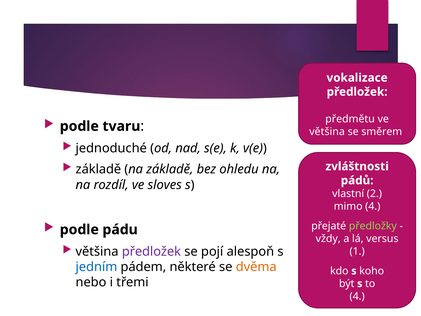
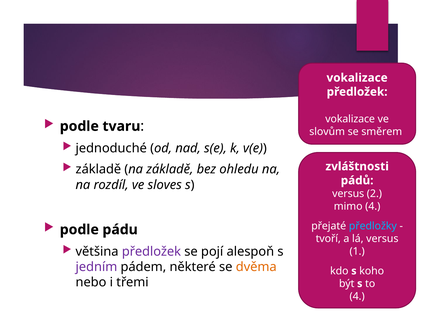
předmětu: předmětu -> vokalizace (350, 119)
většina: většina -> slovům (327, 132)
vlastní: vlastní -> versus (348, 194)
předložky colour: light green -> light blue (373, 226)
vždy: vždy -> tvoří (328, 238)
jedním colour: blue -> purple (96, 267)
